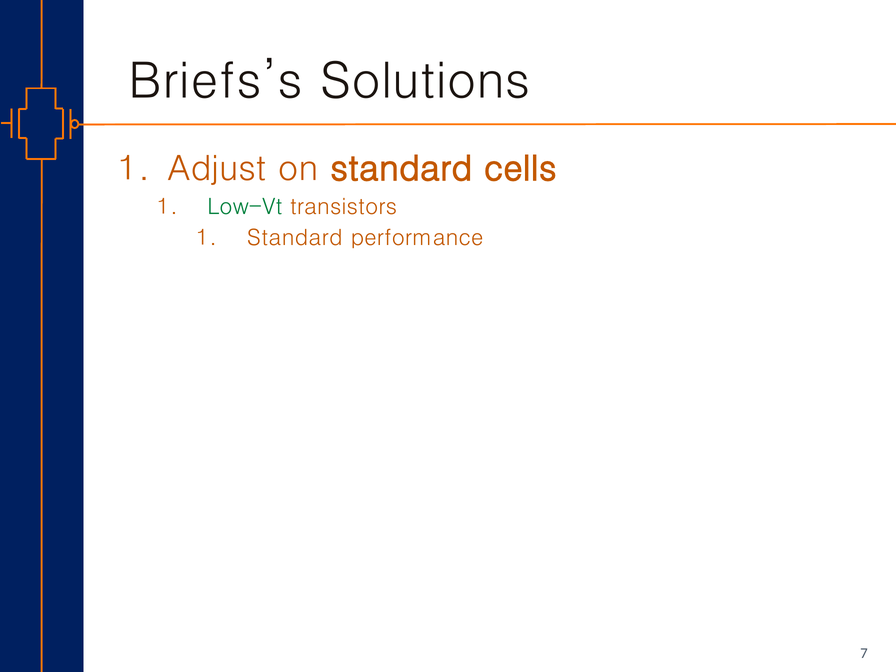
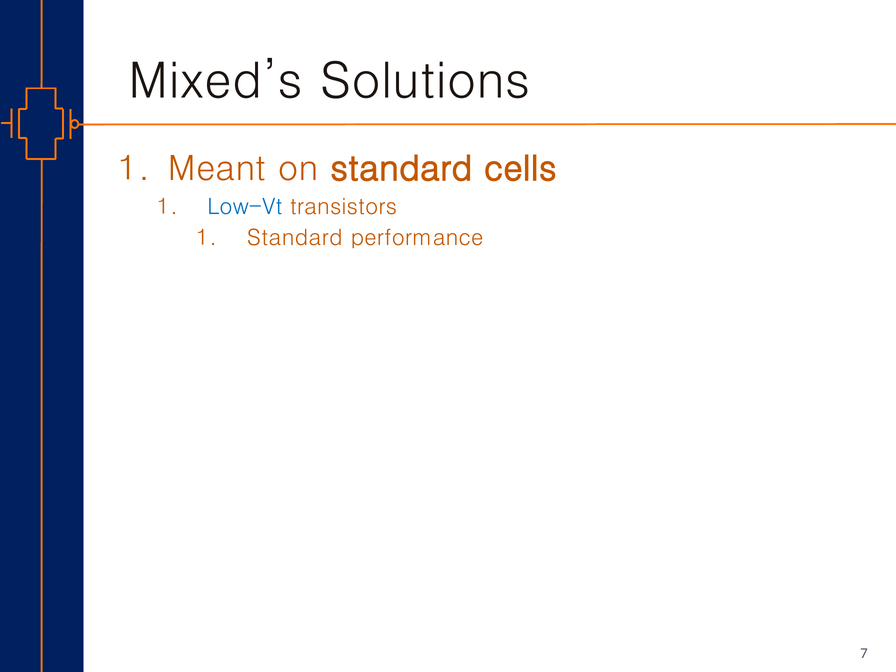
Briefs’s: Briefs’s -> Mixed’s (216, 81)
Adjust: Adjust -> Meant (217, 169)
Low-Vt colour: green -> blue (245, 207)
